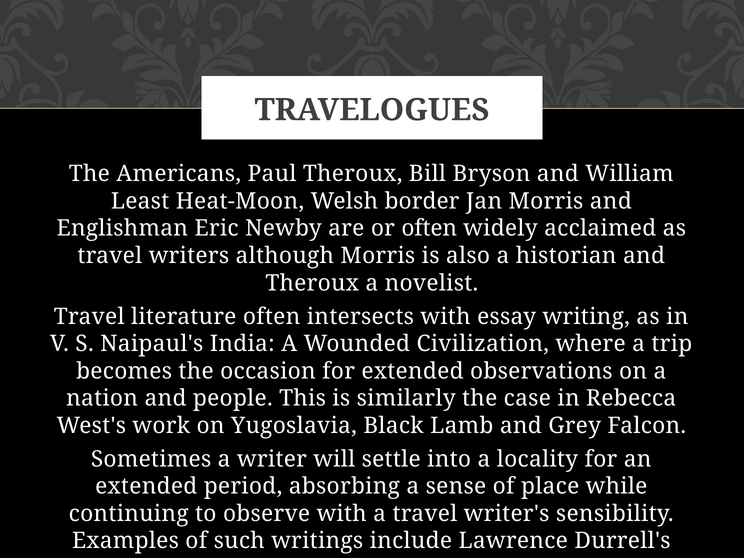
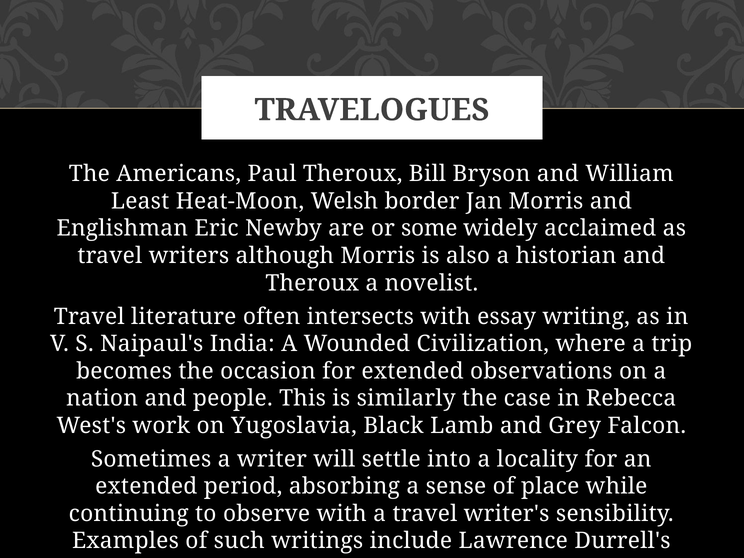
or often: often -> some (429, 228)
